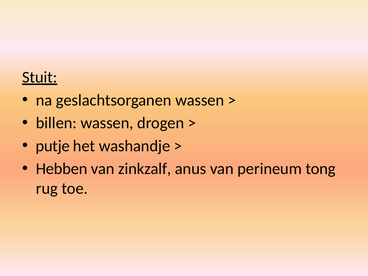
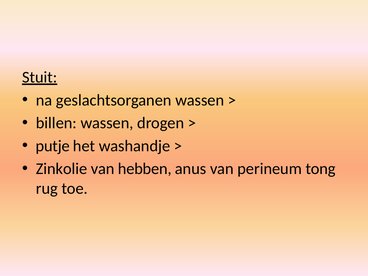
Hebben: Hebben -> Zinkolie (62, 169)
zinkzalf: zinkzalf -> hebben (145, 169)
